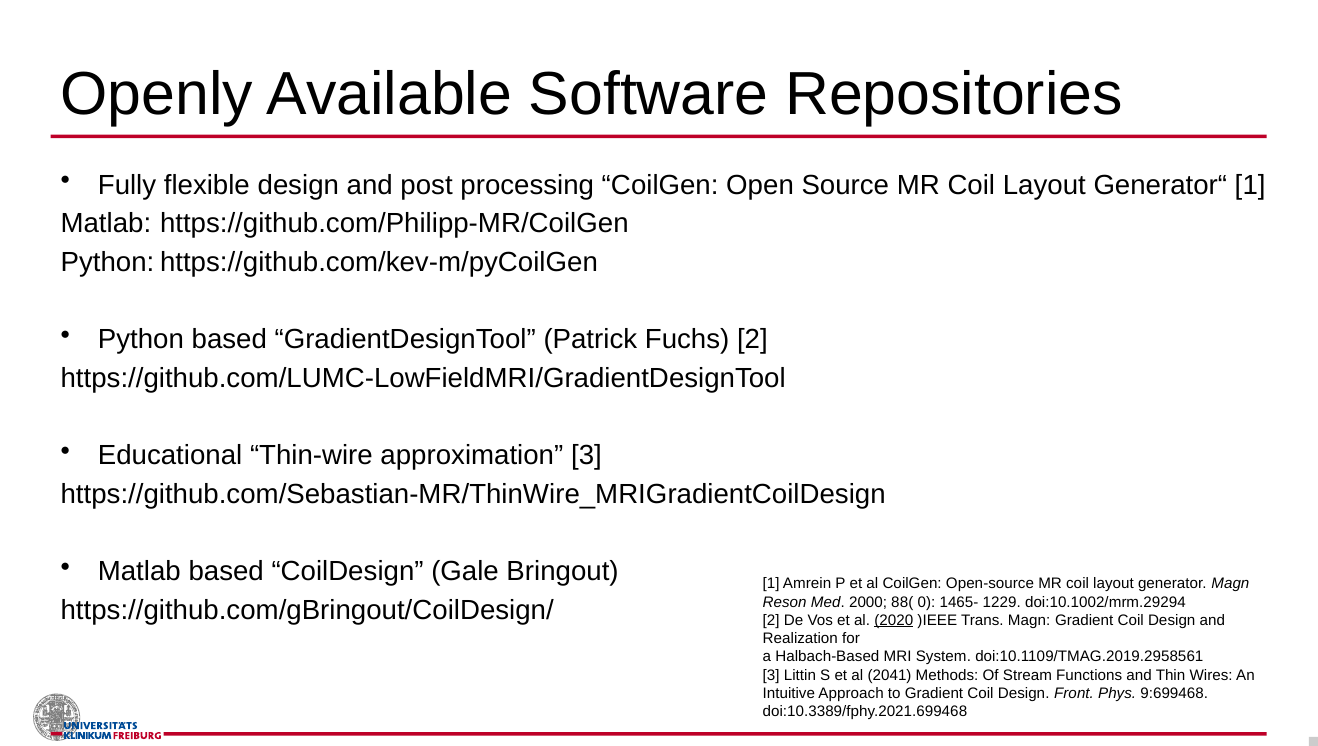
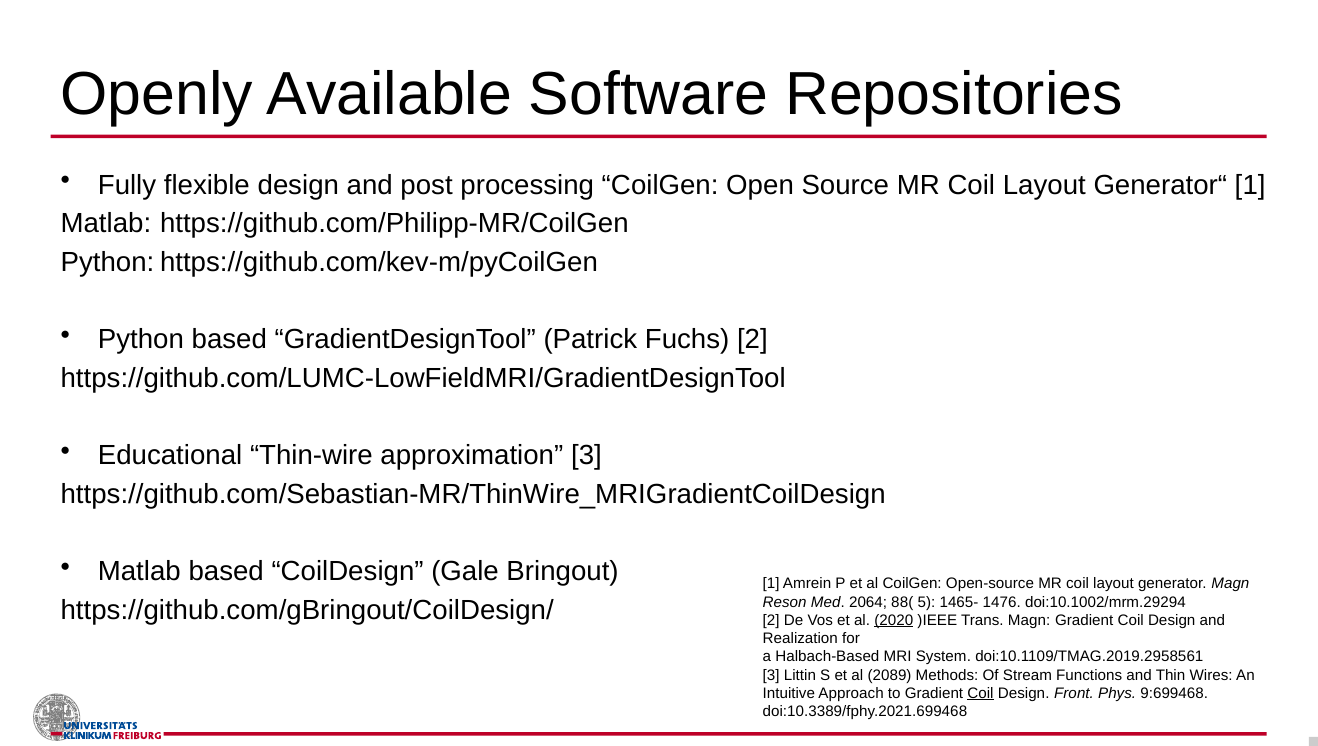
2000: 2000 -> 2064 (868, 602)
0: 0 -> 5 (926, 602)
1229: 1229 -> 1476 (1002, 602)
2041: 2041 -> 2089 (890, 675)
Coil underline: none -> present (980, 693)
